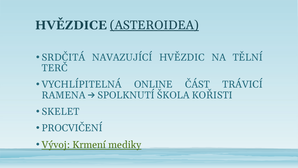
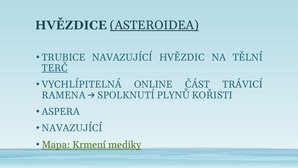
SRDČITÁ: SRDČITÁ -> TRUBICE (63, 57)
TERČ underline: none -> present (55, 68)
ŠKOLA: ŠKOLA -> PLYNŮ (173, 95)
SKELET: SKELET -> ASPERA (61, 111)
PROCVIČENÍ: PROCVIČENÍ -> NAVAZUJÍCÍ (72, 128)
Vývoj: Vývoj -> Mapa (56, 144)
